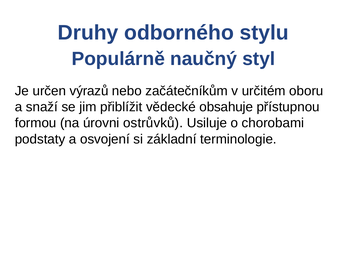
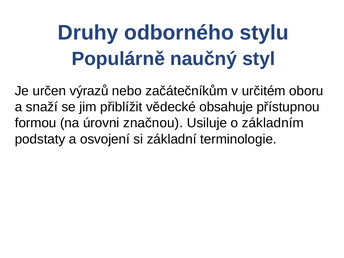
ostrůvků: ostrůvků -> značnou (153, 123)
chorobami: chorobami -> základním (273, 123)
